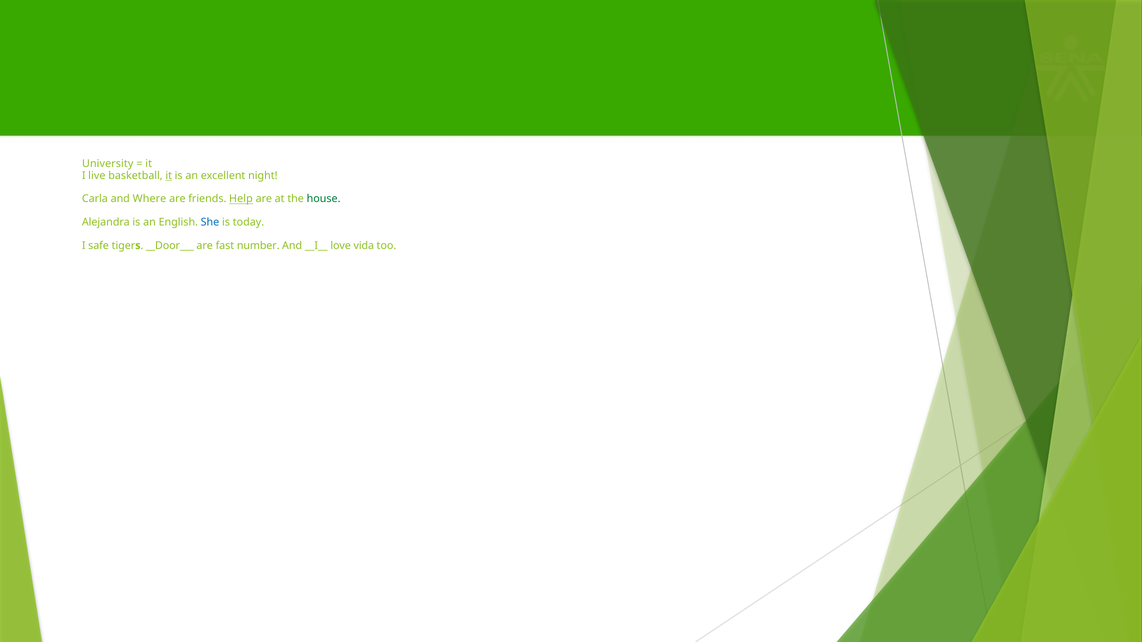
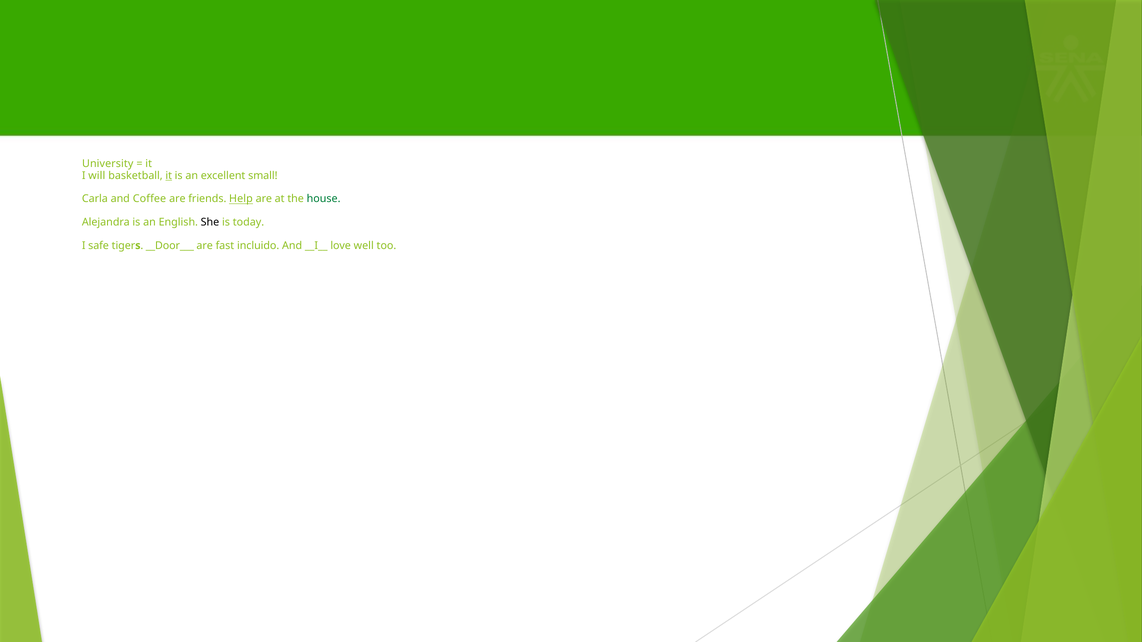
live: live -> will (97, 176)
night: night -> small (263, 176)
Where: Where -> Coffee (149, 199)
She colour: blue -> black (210, 222)
number: number -> incluido (258, 246)
vida: vida -> well (364, 246)
